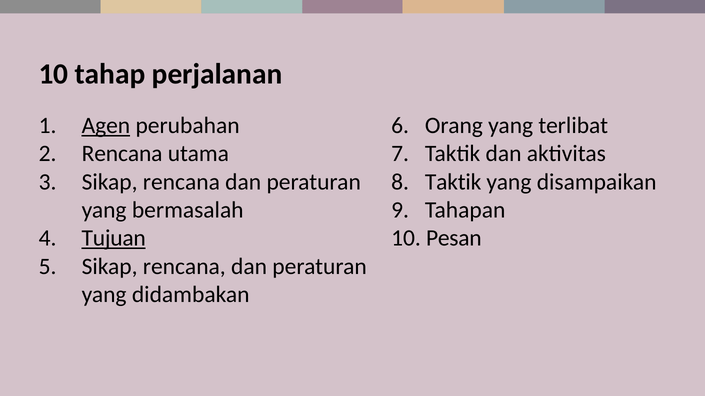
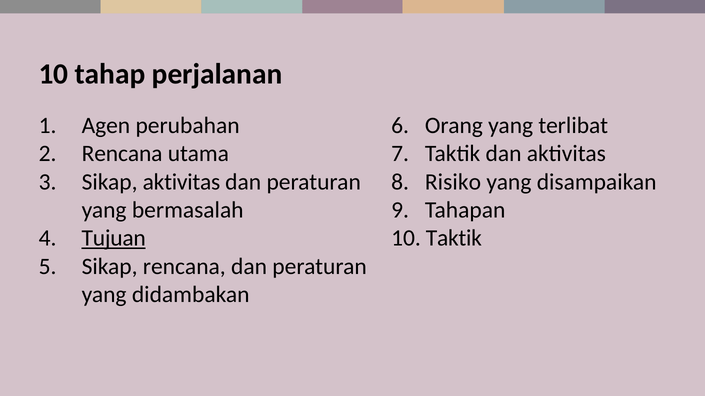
Agen underline: present -> none (106, 126)
rencana: rencana -> aktivitas (181, 182)
8 Taktik: Taktik -> Risiko (453, 182)
10 Pesan: Pesan -> Taktik (454, 238)
